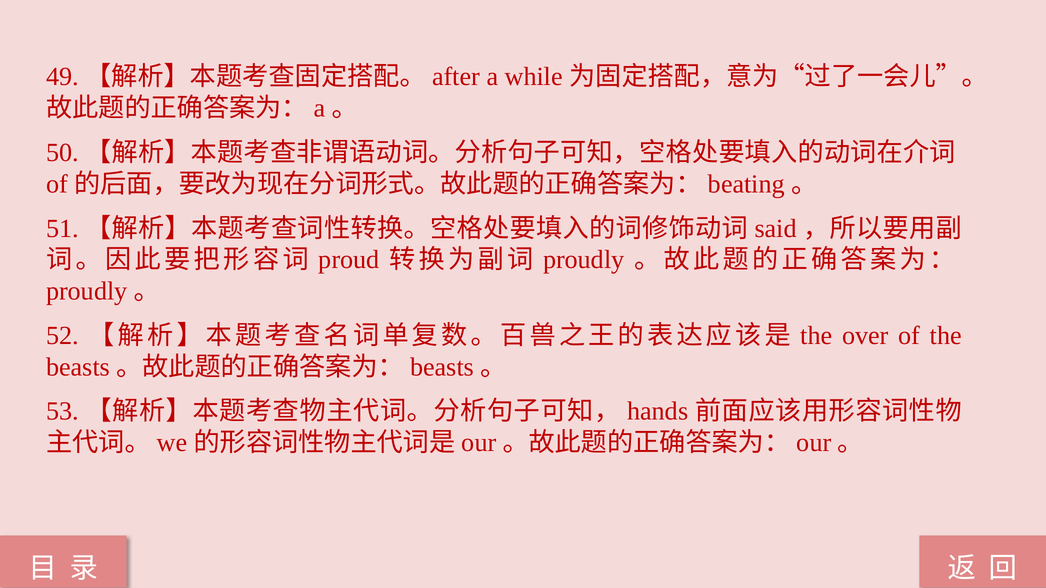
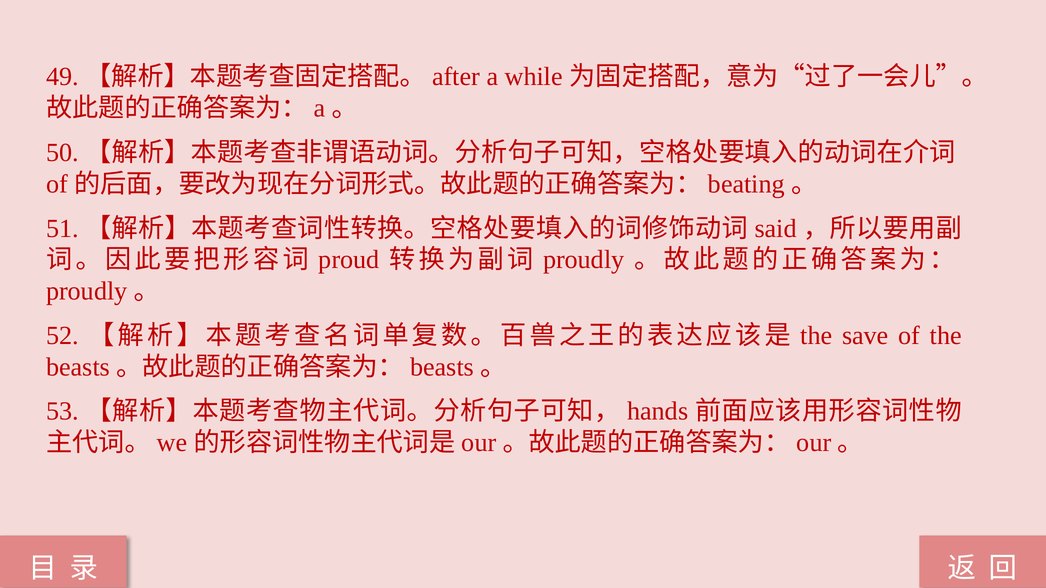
over: over -> save (865, 336)
